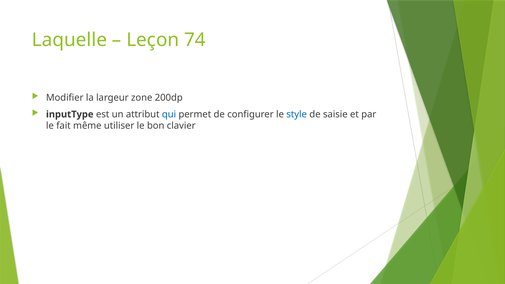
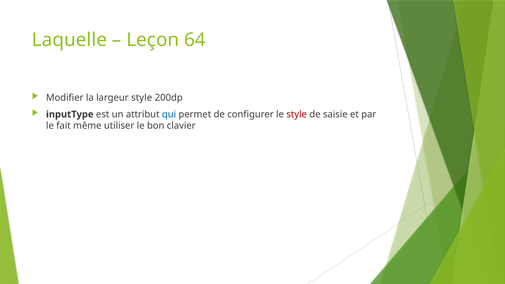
74: 74 -> 64 (195, 40)
largeur zone: zone -> style (142, 98)
style colour: blue -> red (297, 114)
